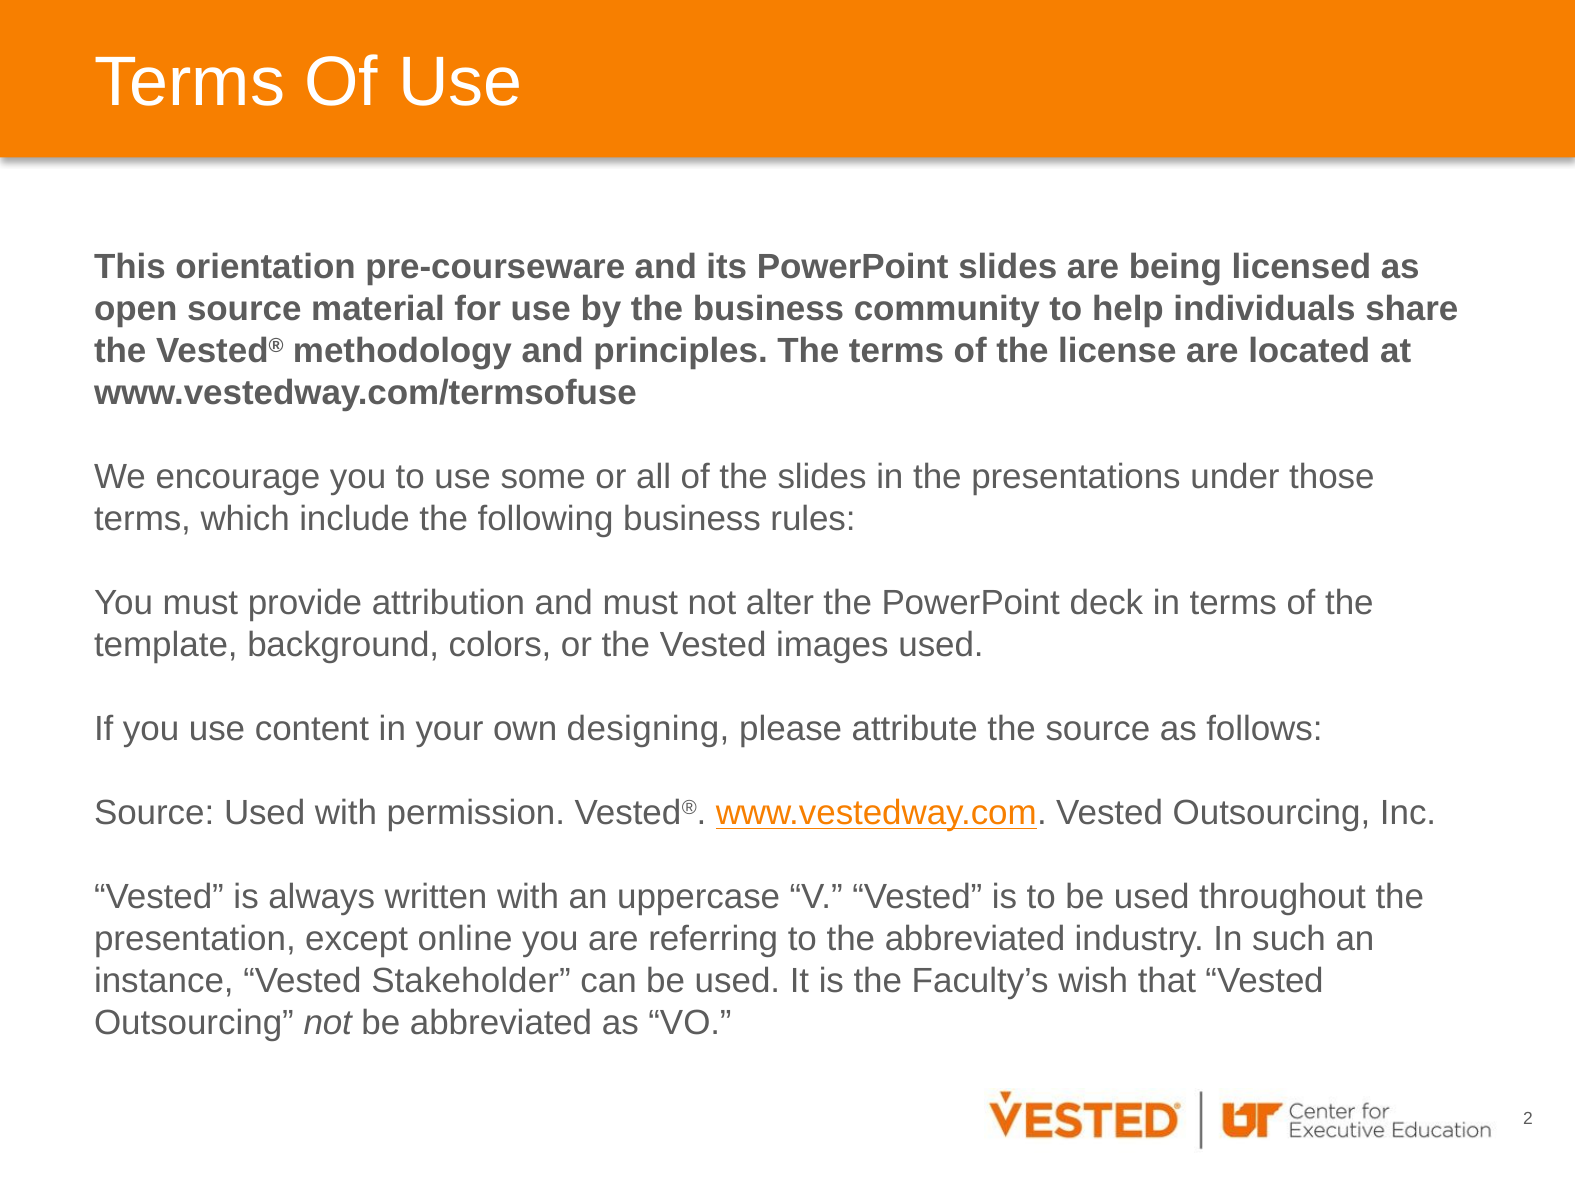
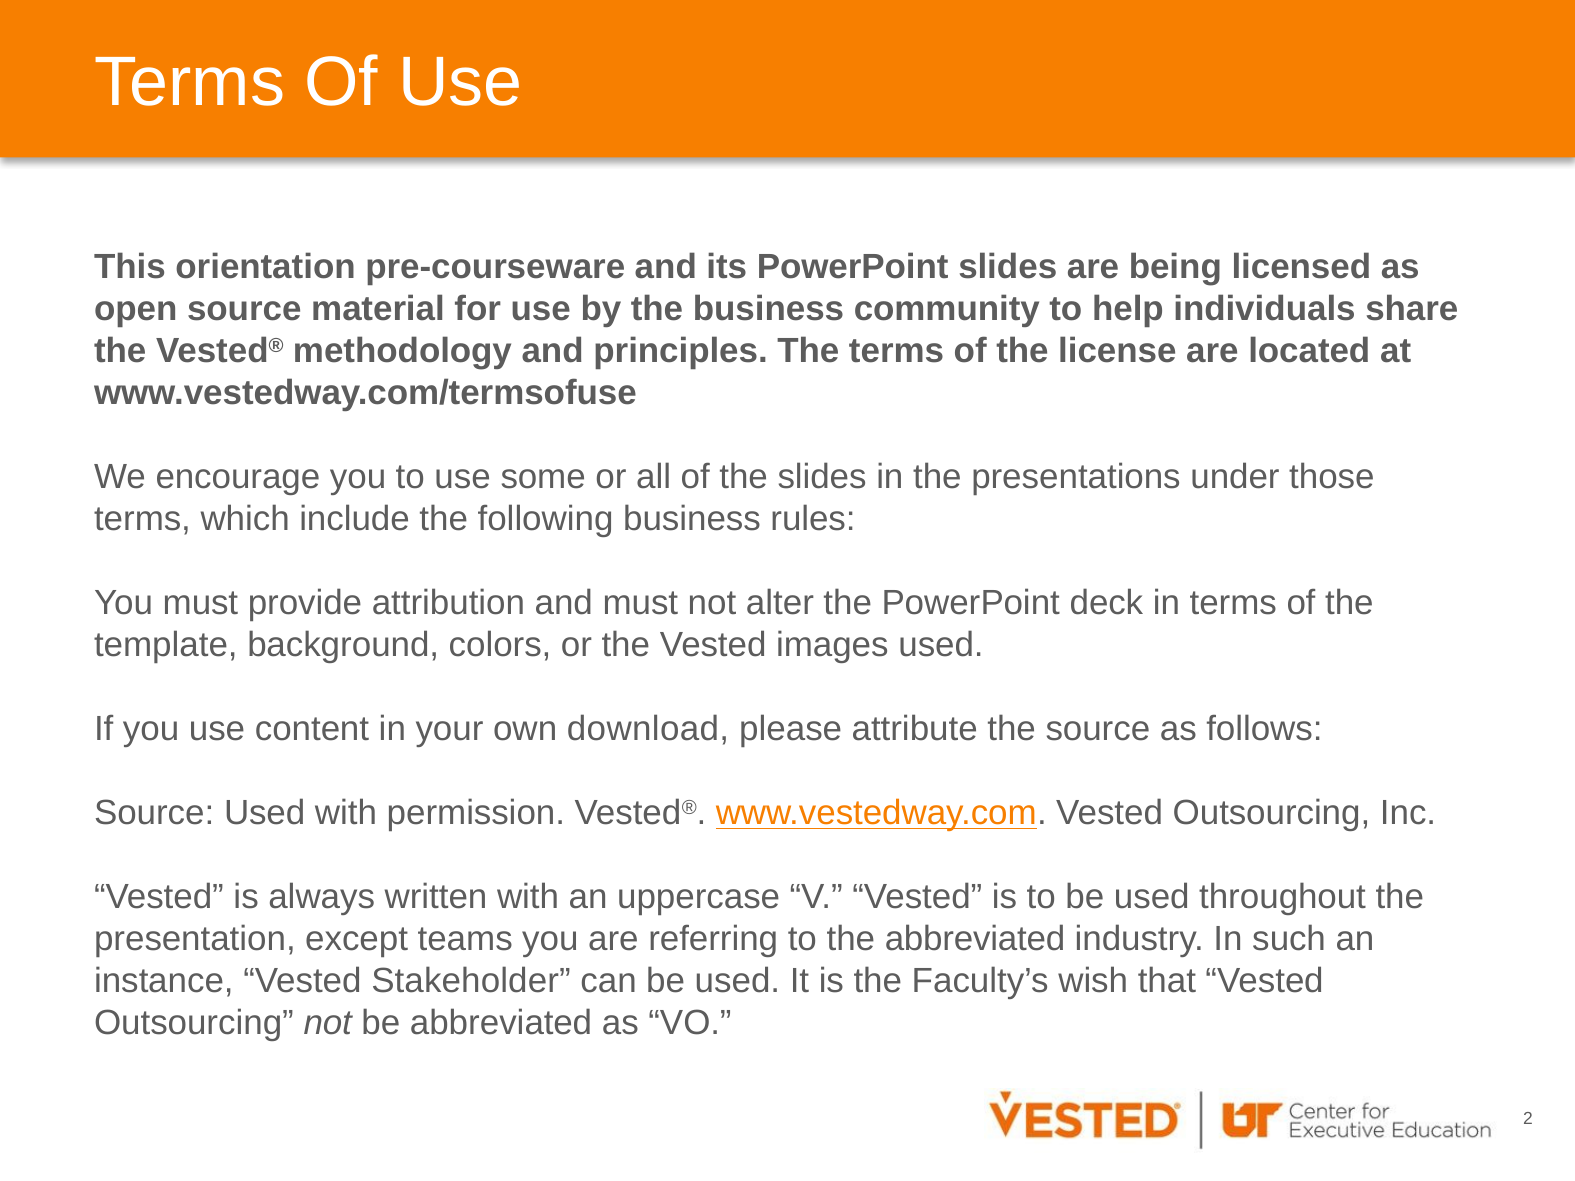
designing: designing -> download (648, 729)
online: online -> teams (465, 939)
